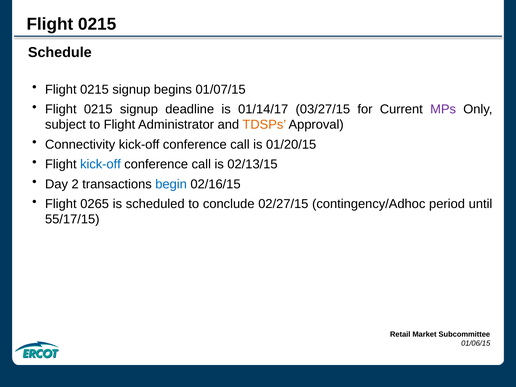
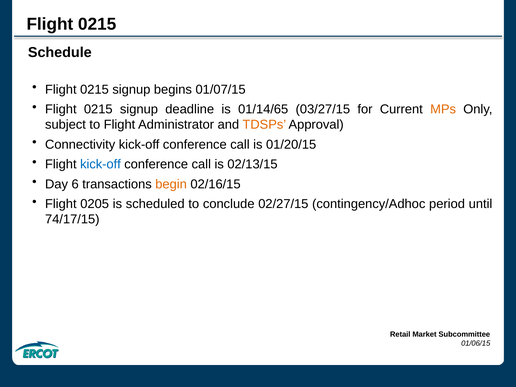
01/14/17: 01/14/17 -> 01/14/65 (263, 109)
MPs colour: purple -> orange (443, 109)
2: 2 -> 6 (75, 184)
begin colour: blue -> orange (171, 184)
0265: 0265 -> 0205 (95, 204)
55/17/15: 55/17/15 -> 74/17/15 (72, 219)
